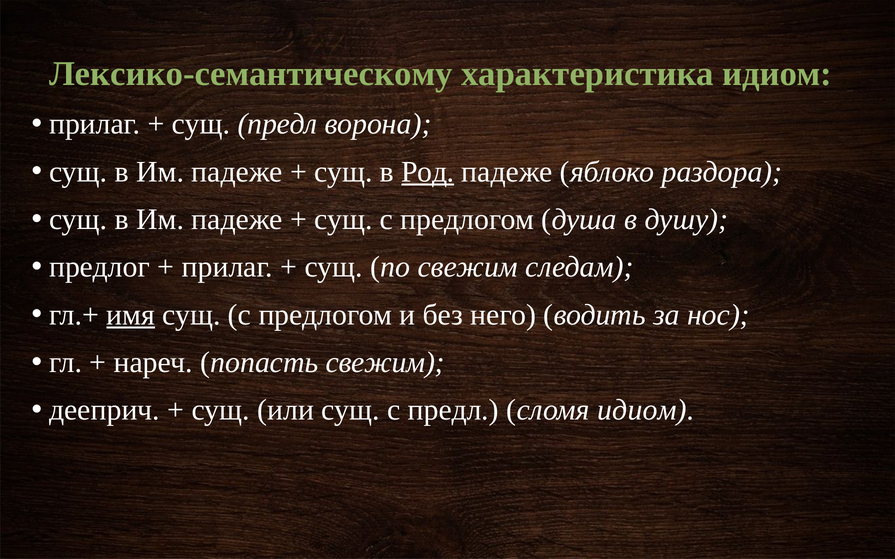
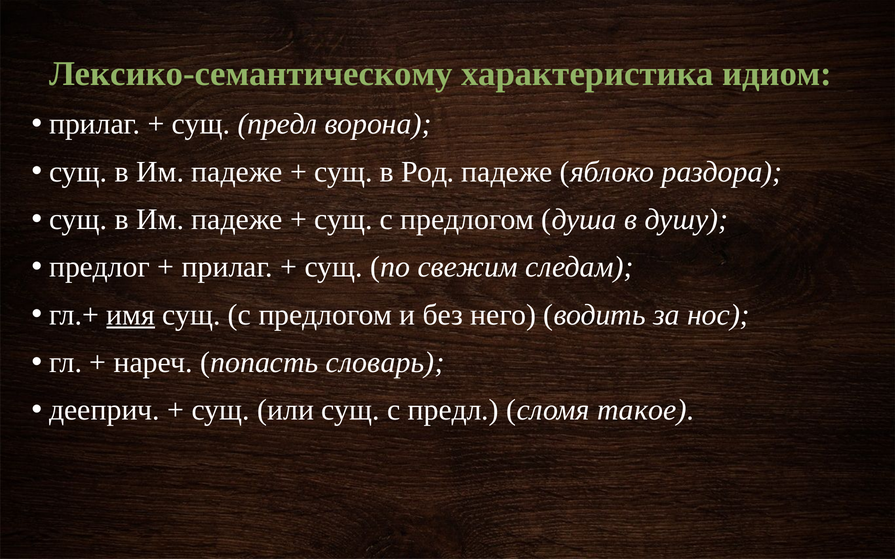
Род underline: present -> none (428, 172)
попасть свежим: свежим -> словарь (385, 363)
сломя идиом: идиом -> такое (646, 410)
